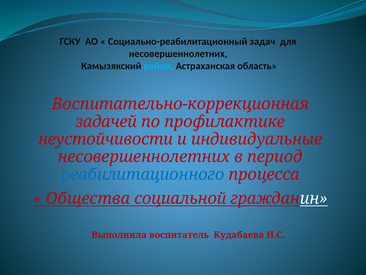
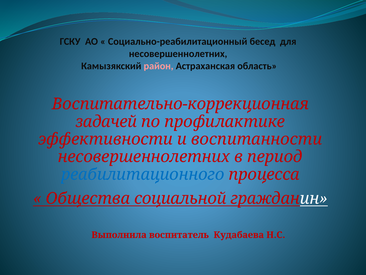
задач: задач -> бесед (263, 42)
район colour: light blue -> pink (159, 66)
неустойчивости: неустойчивости -> эффективности (106, 139)
индивидуальные: индивидуальные -> воспитанности (257, 139)
